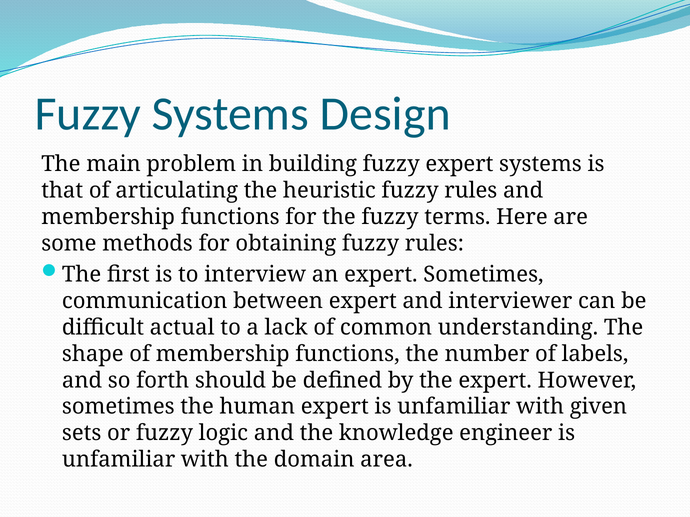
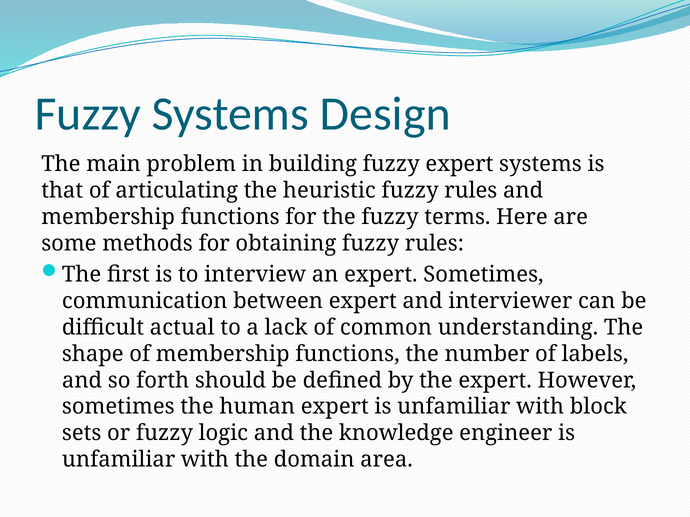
given: given -> block (598, 407)
